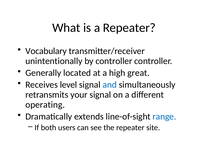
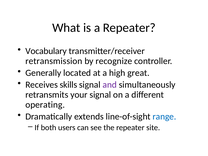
unintentionally: unintentionally -> retransmission (54, 61)
by controller: controller -> recognize (114, 61)
level: level -> skills (68, 85)
and colour: blue -> purple (110, 85)
